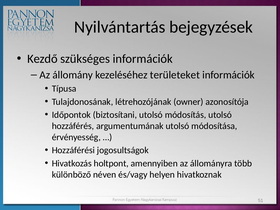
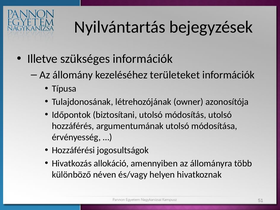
Kezdő: Kezdő -> Illetve (42, 59)
holtpont: holtpont -> allokáció (111, 163)
